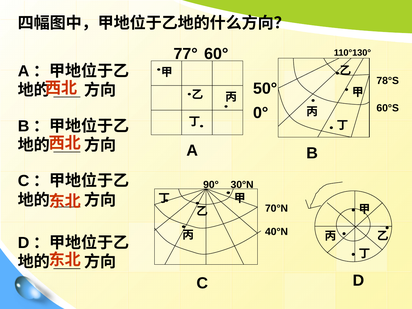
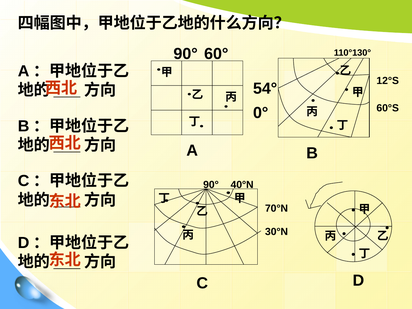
77°: 77° -> 90° (186, 54)
78°S: 78°S -> 12°S (388, 81)
50°: 50° -> 54° (265, 89)
30°N: 30°N -> 40°N (242, 185)
40°N: 40°N -> 30°N (277, 232)
